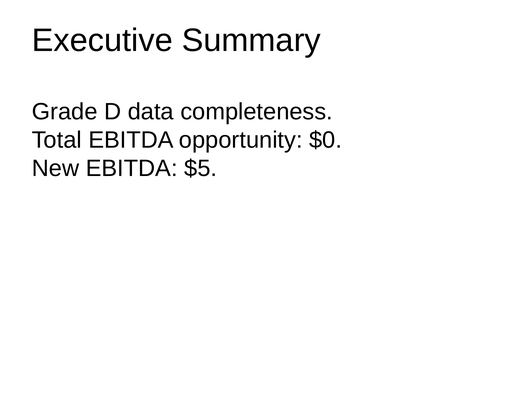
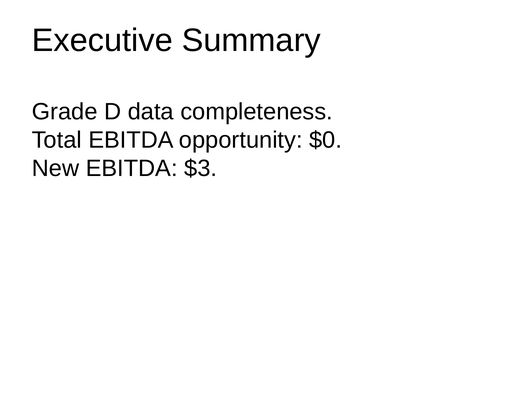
$5: $5 -> $3 (201, 168)
